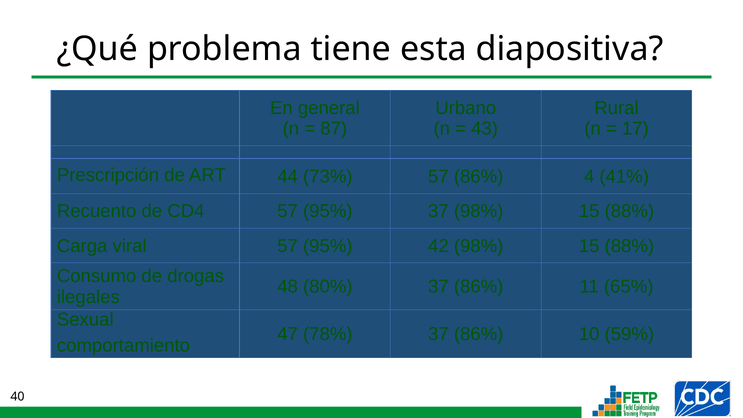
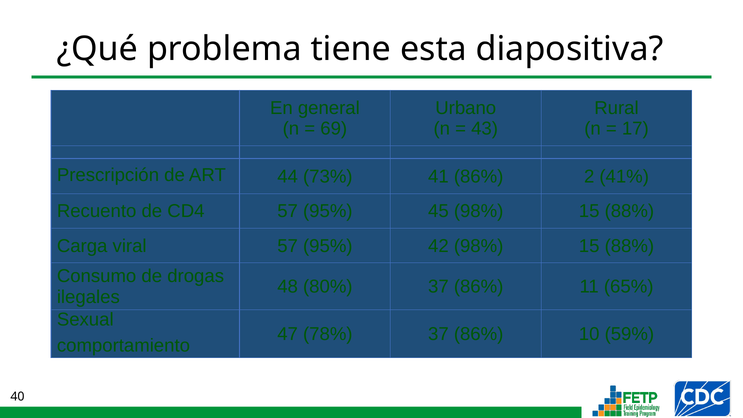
87: 87 -> 69 (334, 129)
73% 57: 57 -> 41 (438, 176)
4: 4 -> 2 (589, 176)
95% 37: 37 -> 45 (438, 211)
